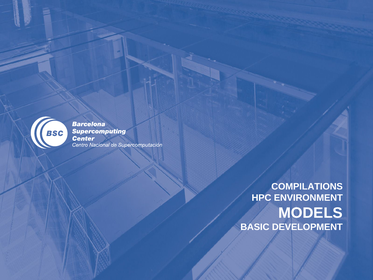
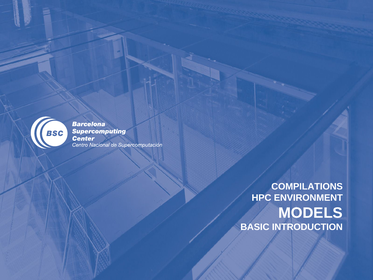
DEVELOPMENT: DEVELOPMENT -> INTRODUCTION (307, 227)
